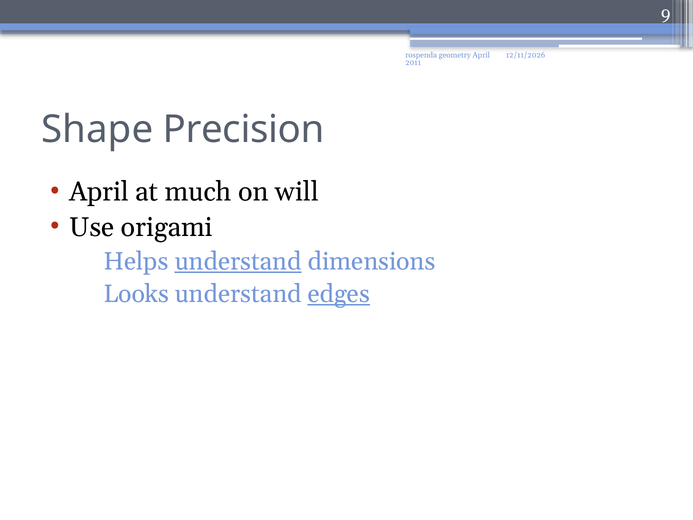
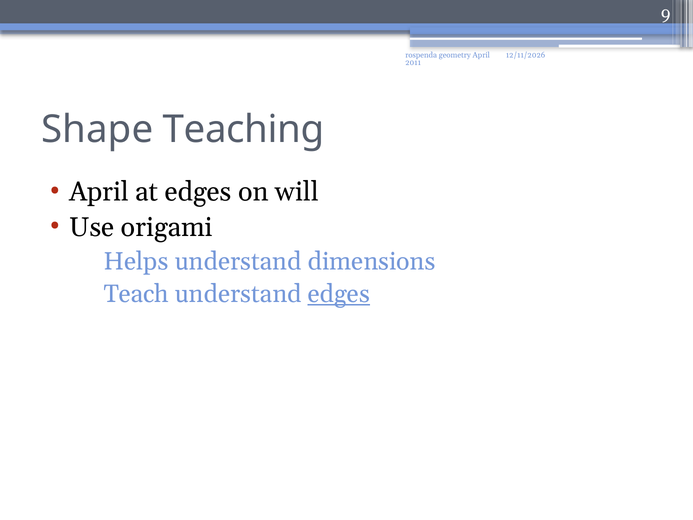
Precision: Precision -> Teaching (244, 130)
at much: much -> edges (198, 192)
understand underline: present -> none (238, 261)
Looks: Looks -> Teach (136, 294)
